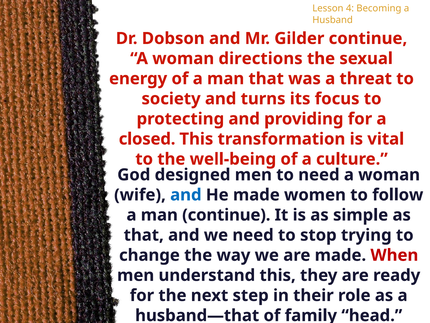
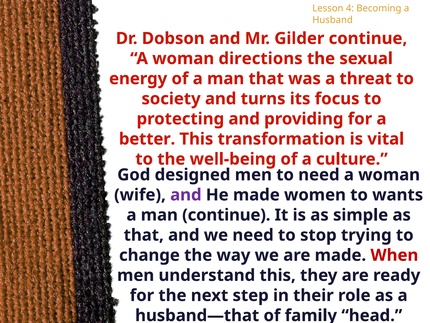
closed: closed -> better (147, 139)
and colour: blue -> purple (186, 195)
follow: follow -> wants (398, 195)
